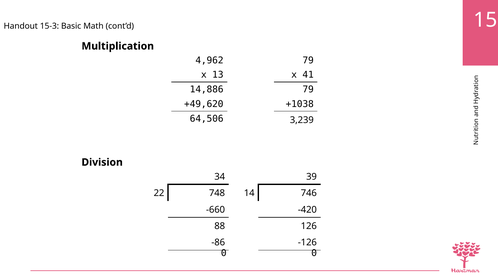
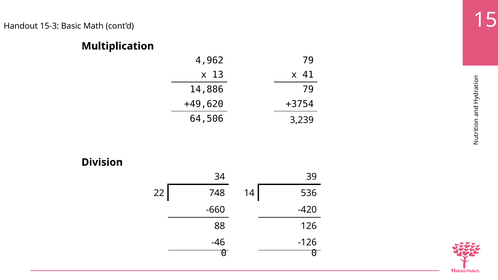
+1038: +1038 -> +3754 (300, 104)
746: 746 -> 536 (309, 193)
-86: -86 -> -46 (218, 243)
